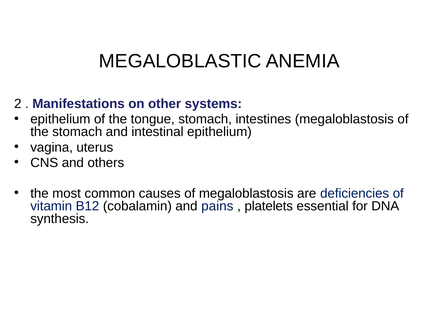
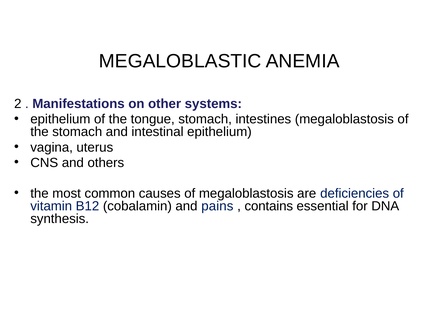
platelets: platelets -> contains (269, 206)
